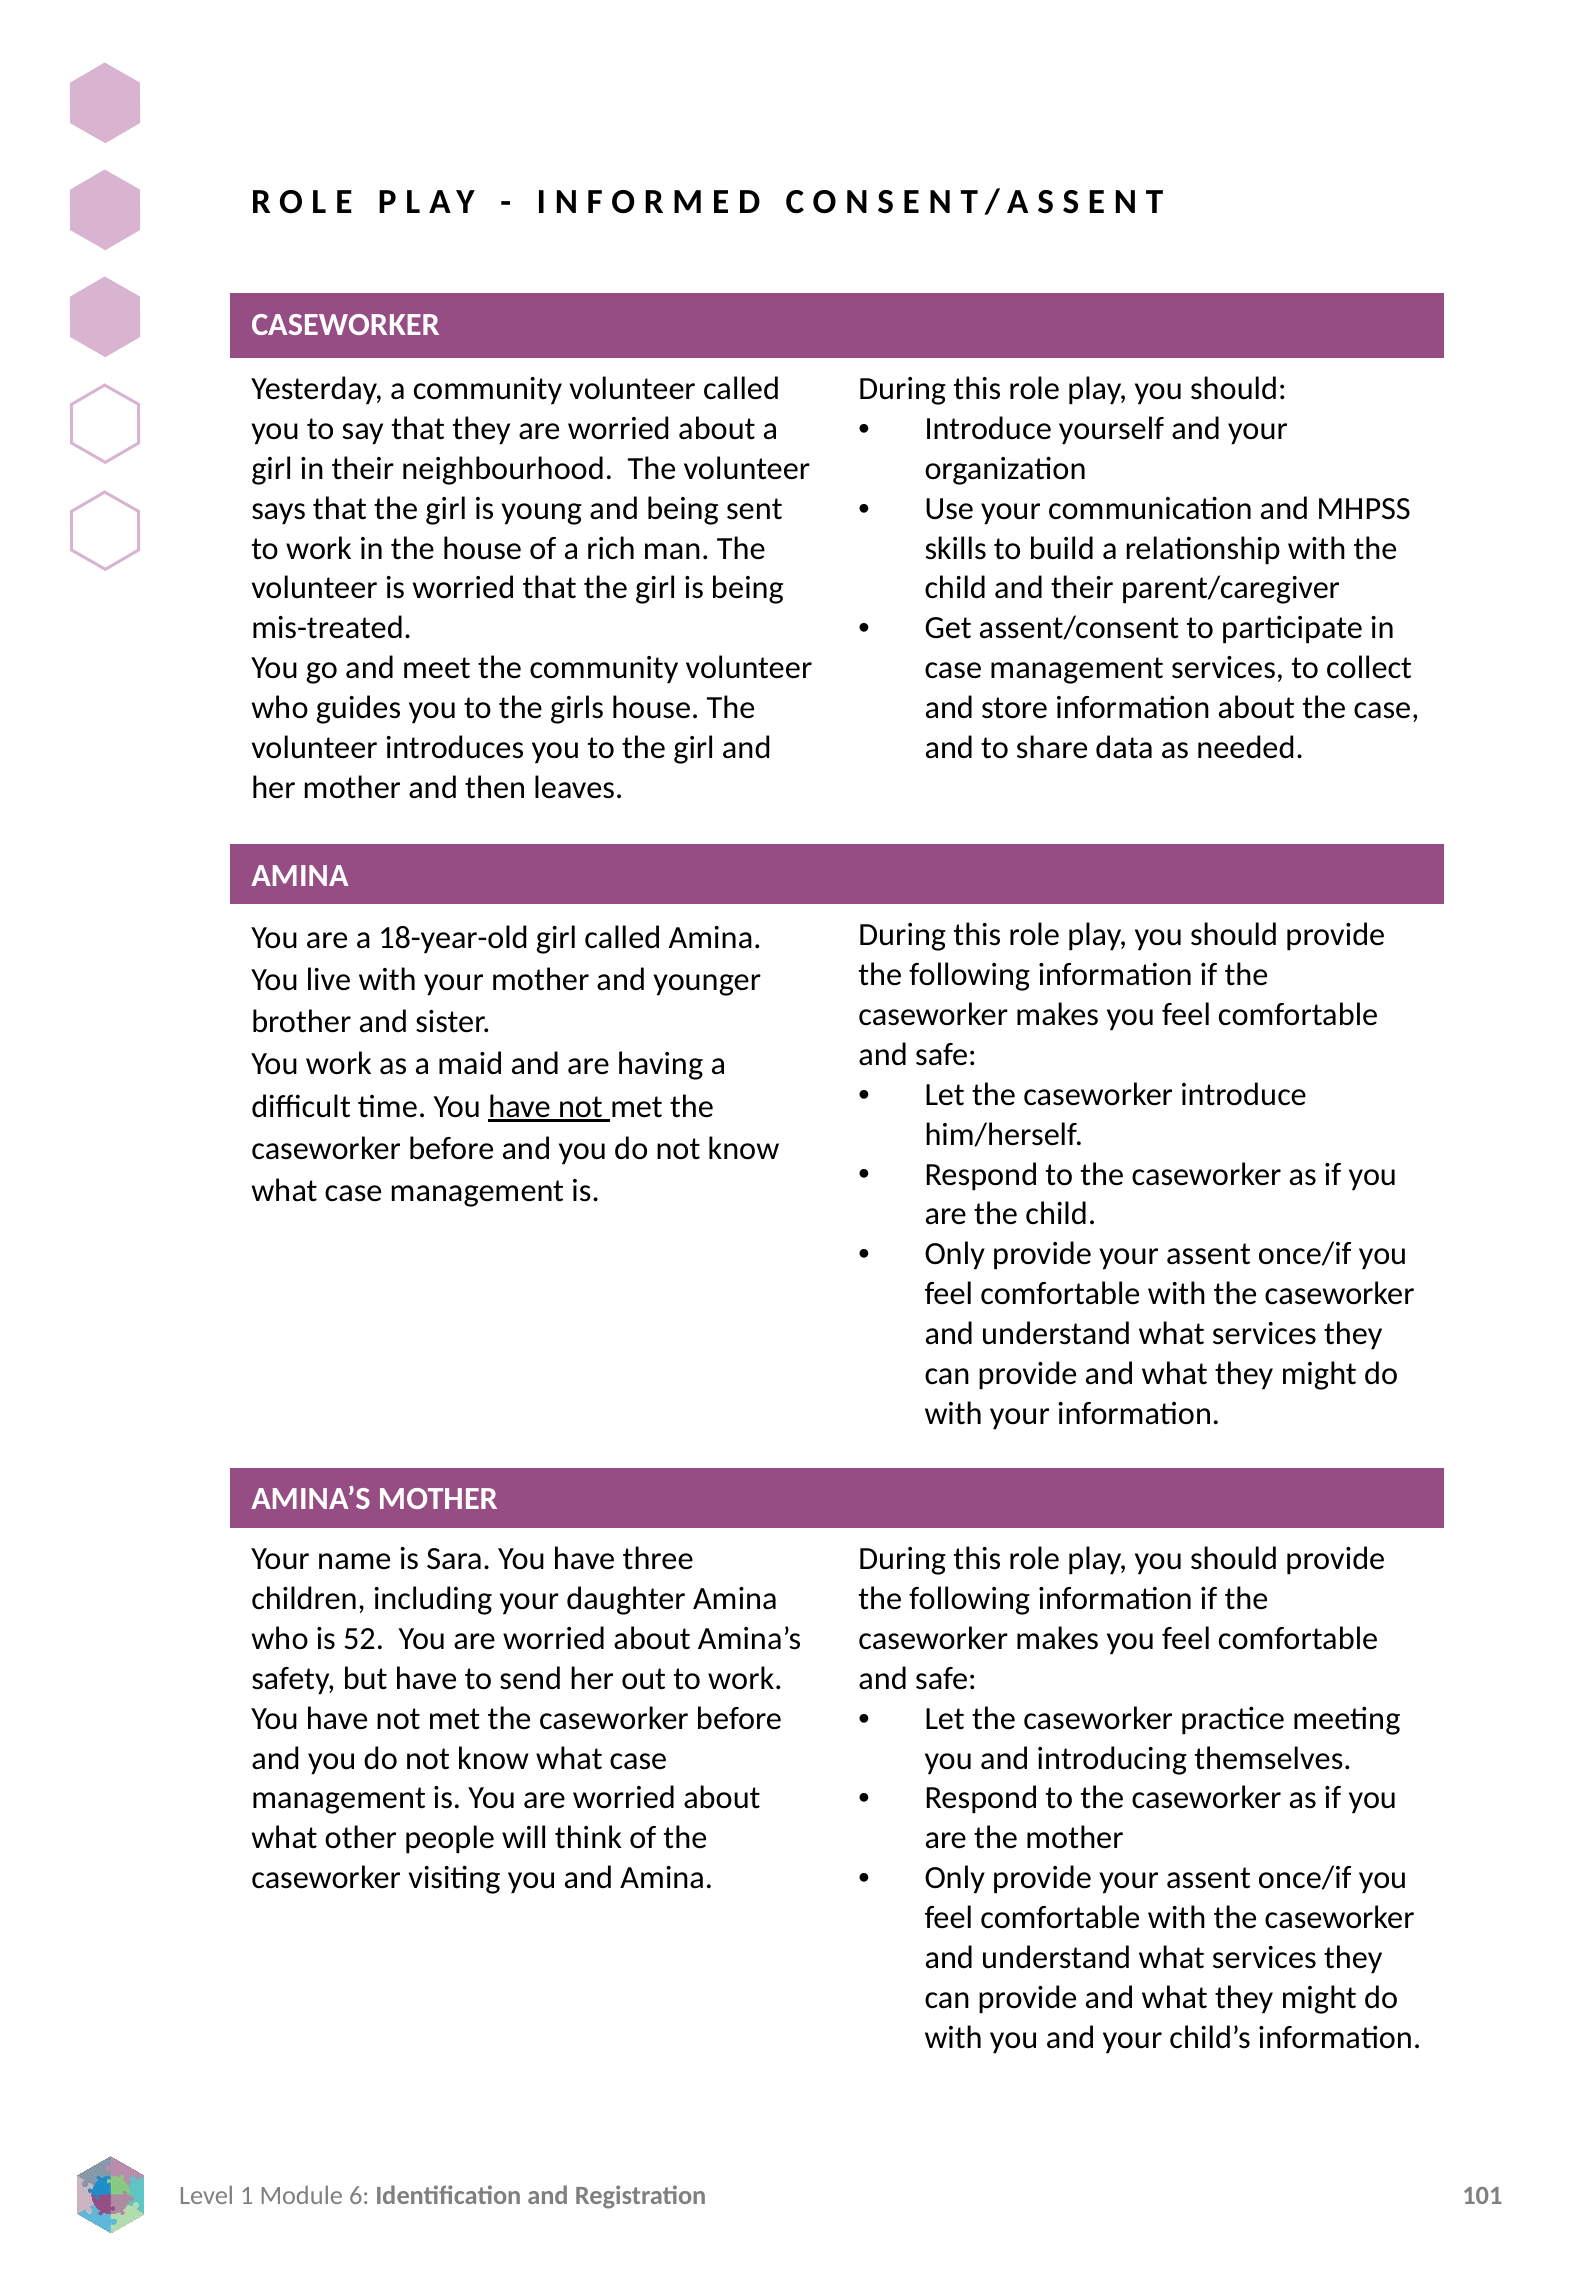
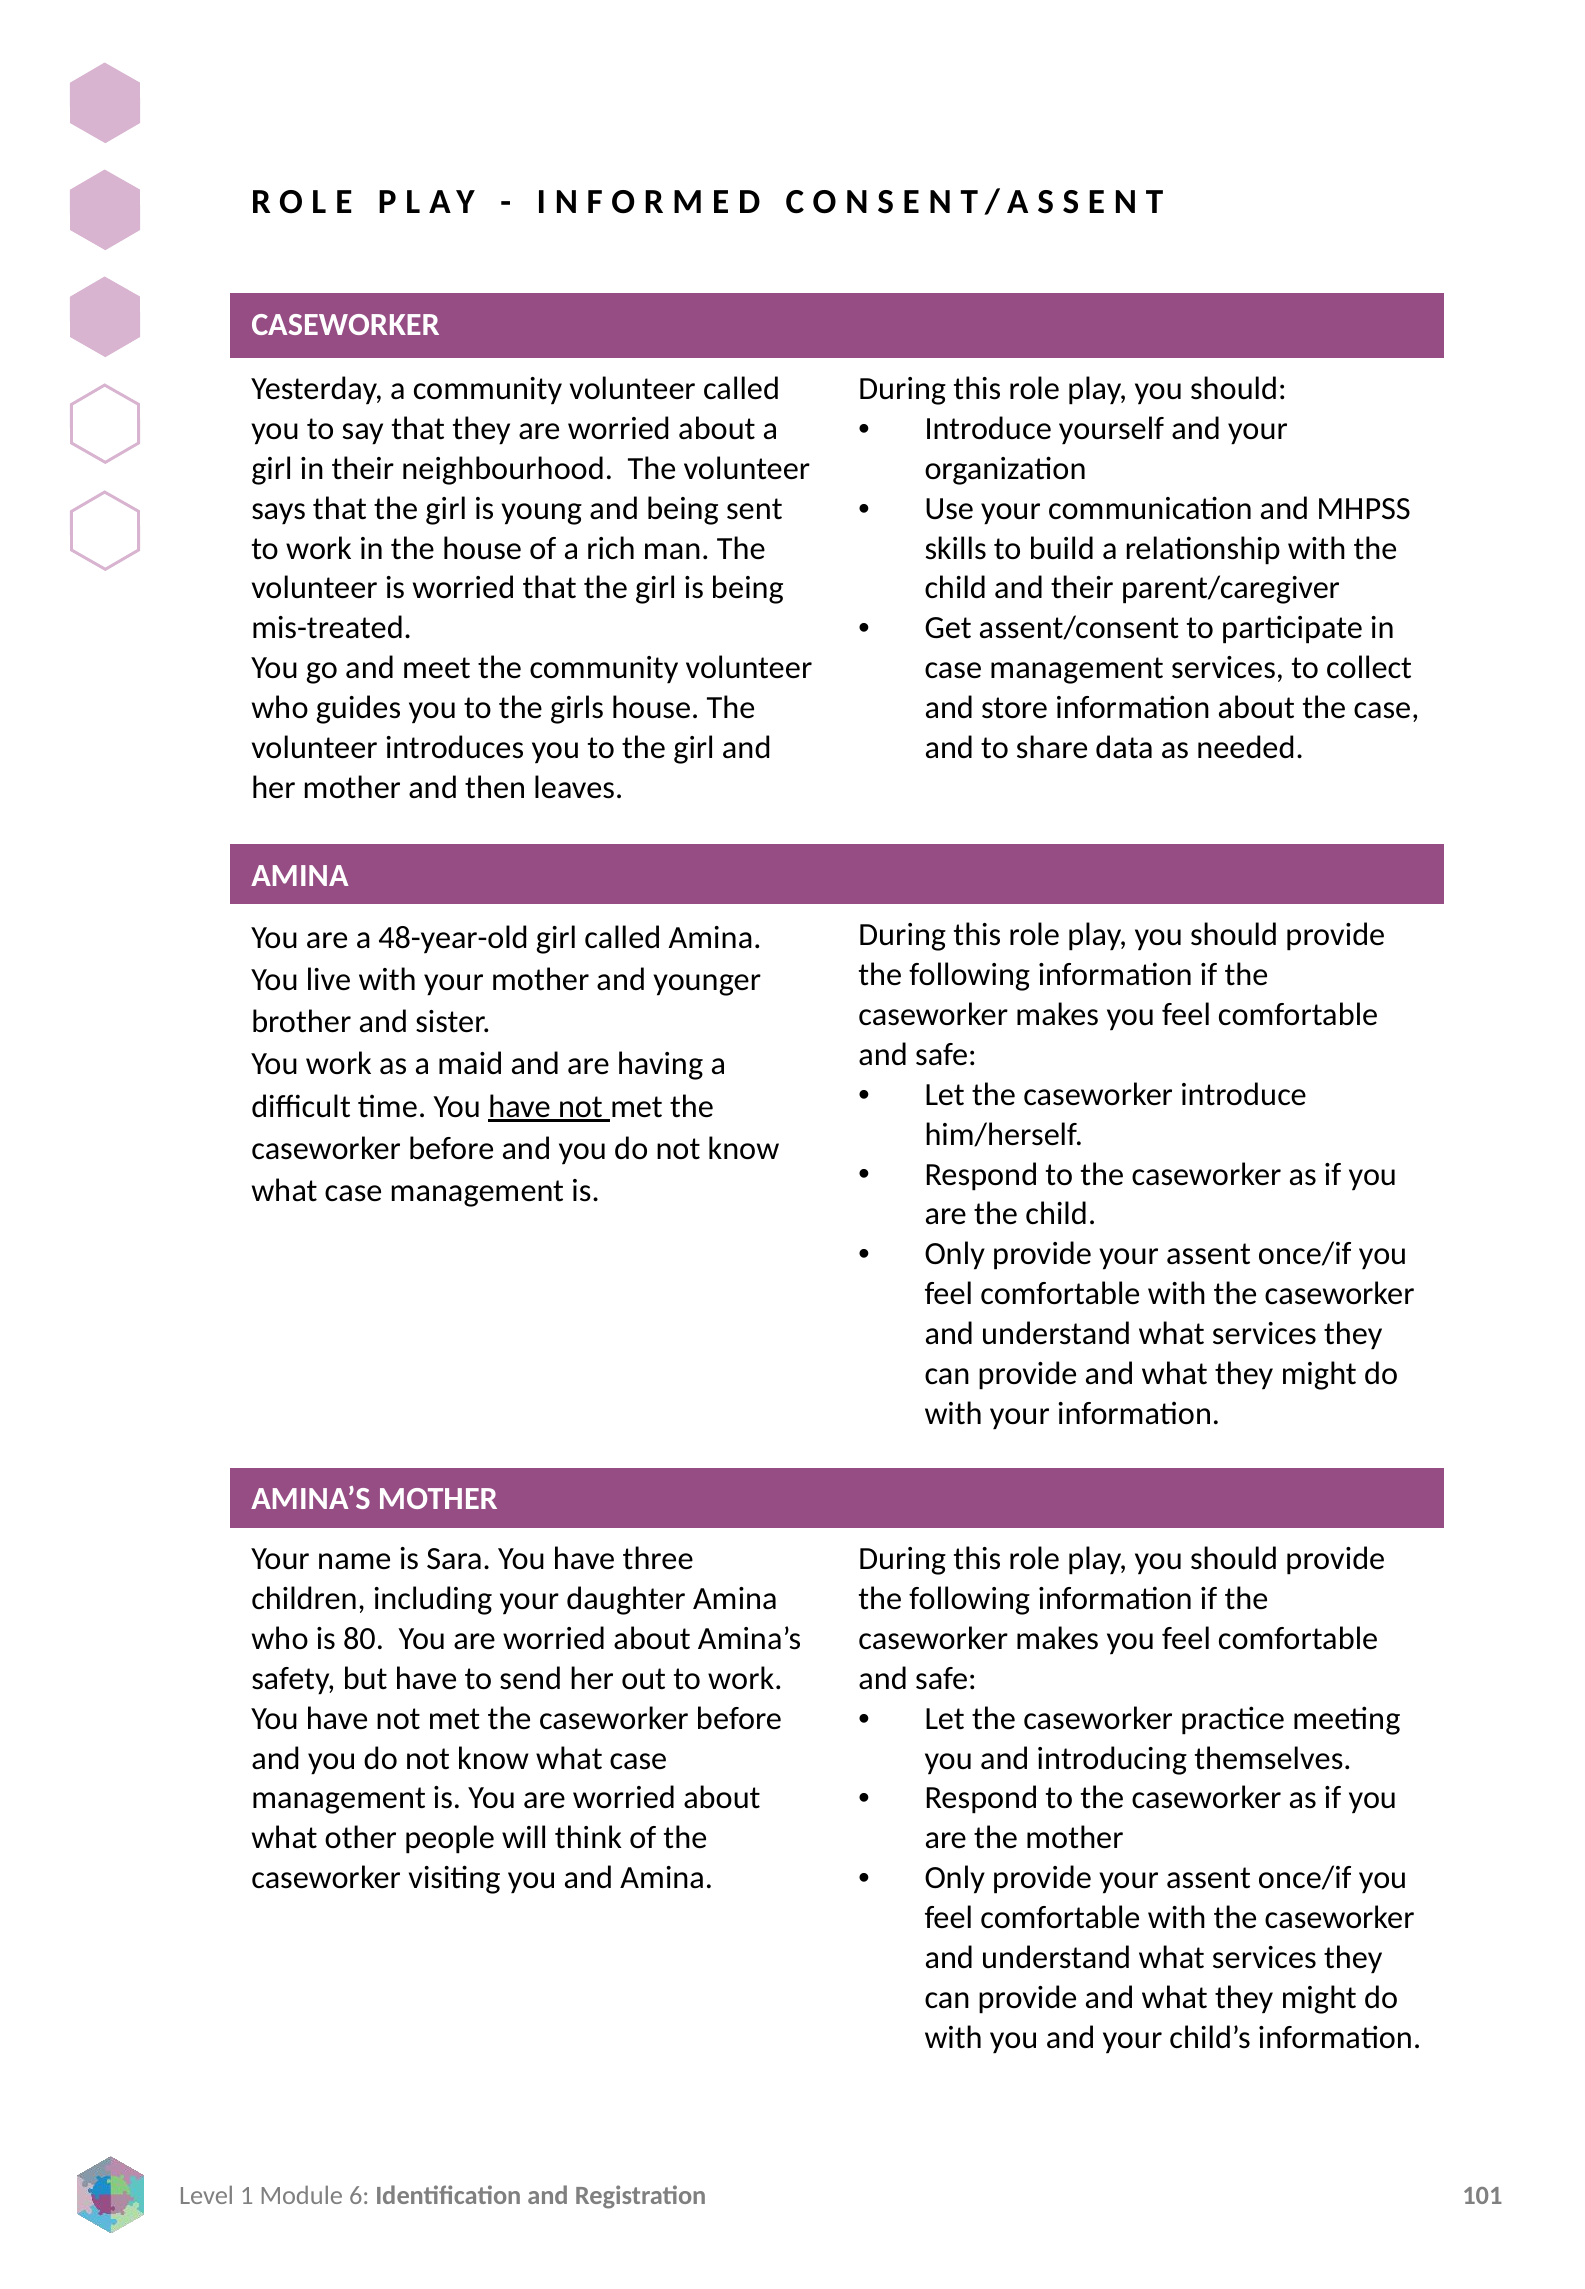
18-year-old: 18-year-old -> 48-year-old (453, 938)
52: 52 -> 80 (364, 1639)
